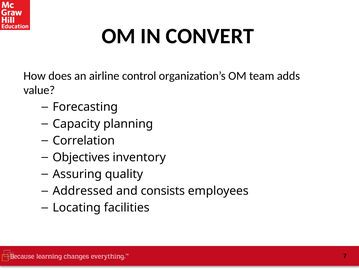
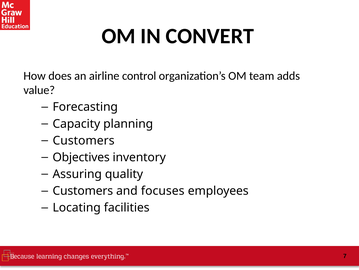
Correlation: Correlation -> Customers (84, 140)
Addressed: Addressed -> Customers (83, 190)
consists: consists -> focuses (163, 190)
